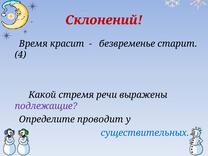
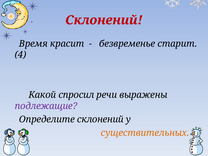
стремя: стремя -> спросил (76, 95)
Определите проводит: проводит -> склонений (100, 119)
существительных colour: blue -> orange (145, 133)
